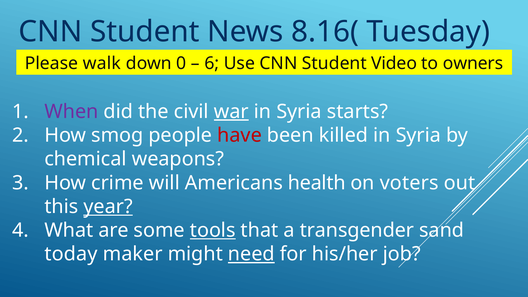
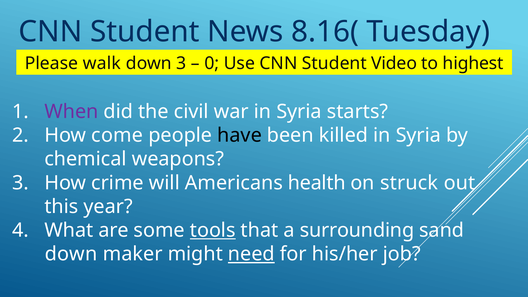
down 0: 0 -> 3 (181, 63)
6: 6 -> 0 (212, 63)
owners: owners -> highest (473, 63)
war underline: present -> none (231, 112)
smog: smog -> come (117, 135)
have colour: red -> black (240, 135)
voters: voters -> struck (409, 183)
year underline: present -> none (108, 207)
transgender: transgender -> surrounding (357, 230)
today: today -> down (71, 254)
